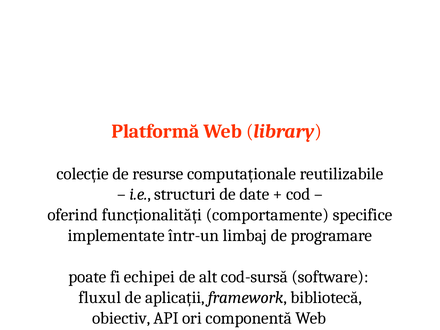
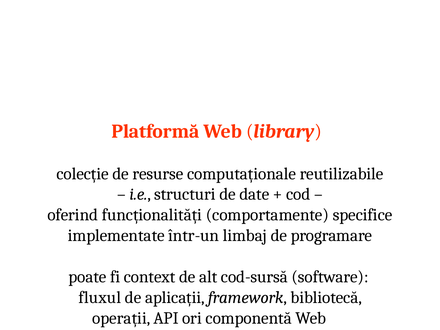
echipei: echipei -> context (150, 277)
obiectiv: obiectiv -> operații (121, 318)
